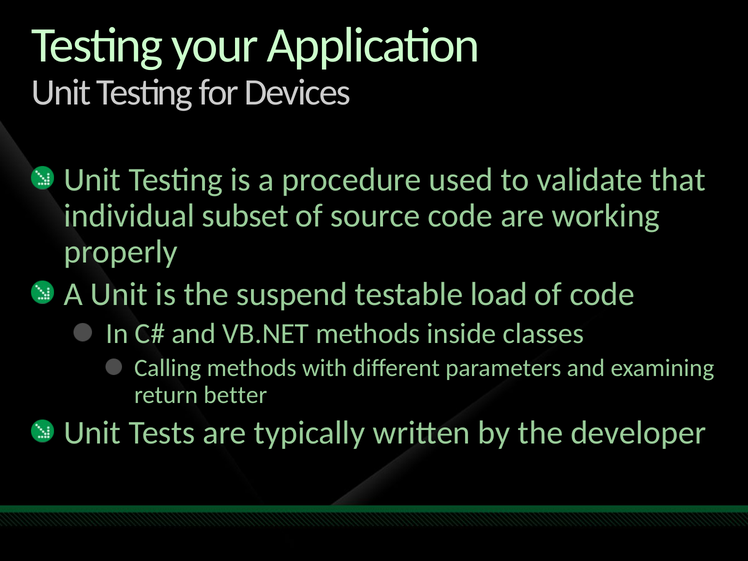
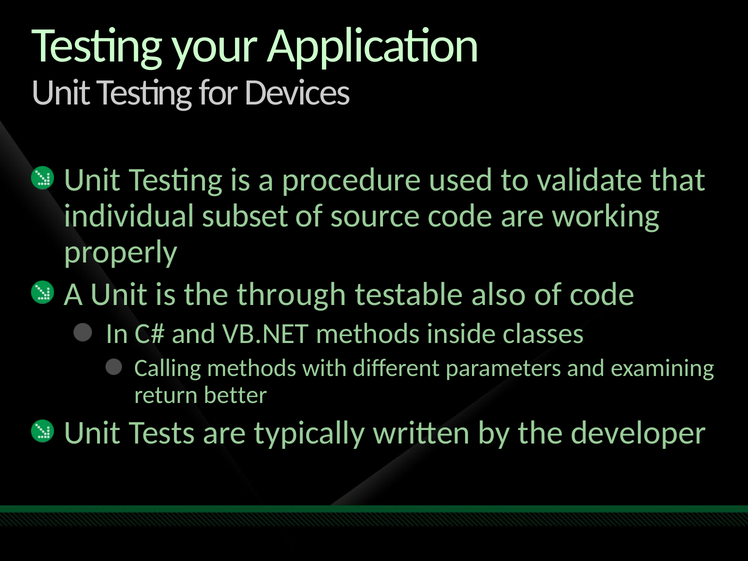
suspend: suspend -> through (292, 294)
load: load -> also (499, 294)
